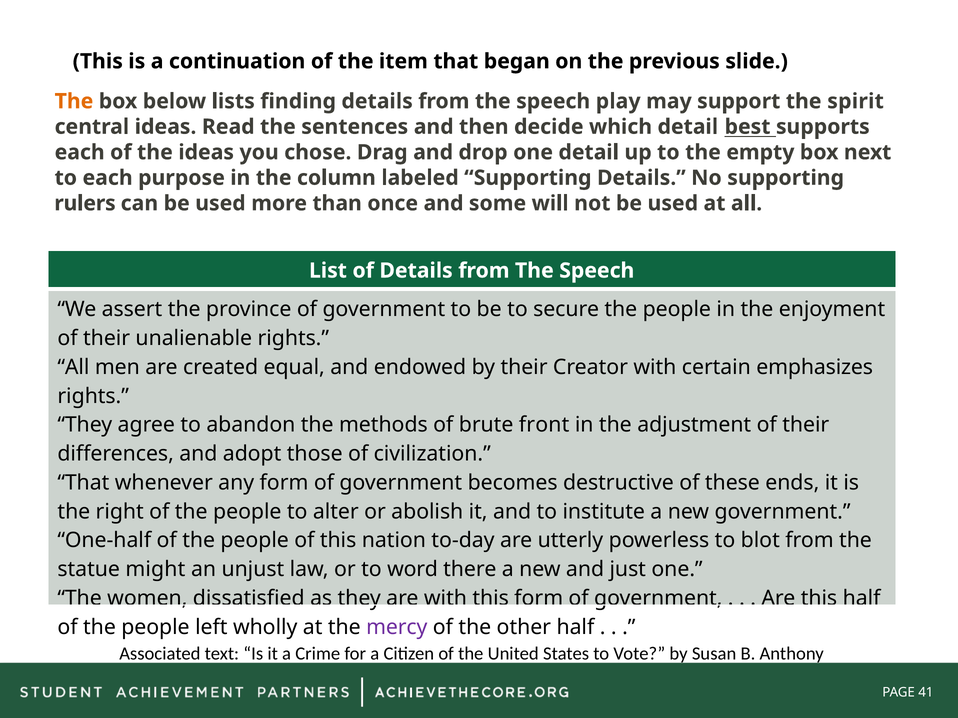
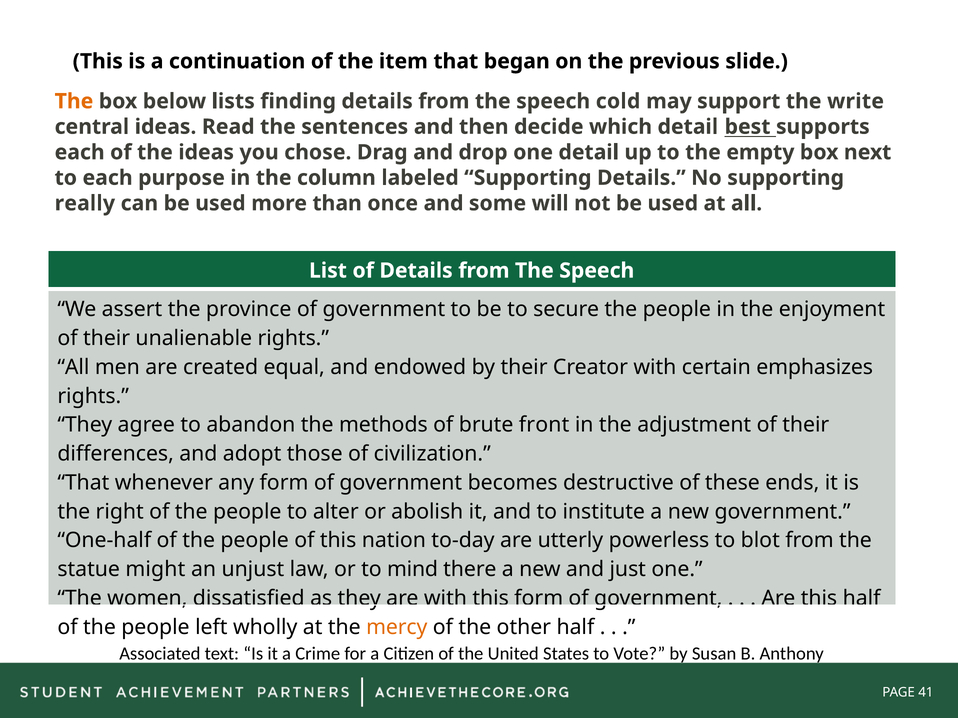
play: play -> cold (618, 101)
spirit: spirit -> write (856, 101)
rulers: rulers -> really (85, 203)
word: word -> mind (413, 570)
mercy colour: purple -> orange (397, 627)
